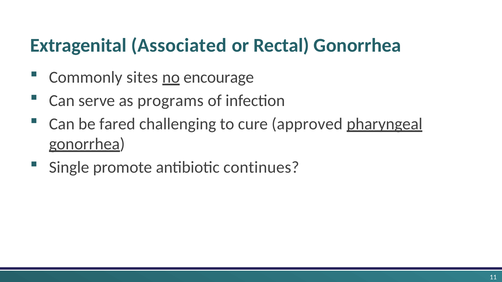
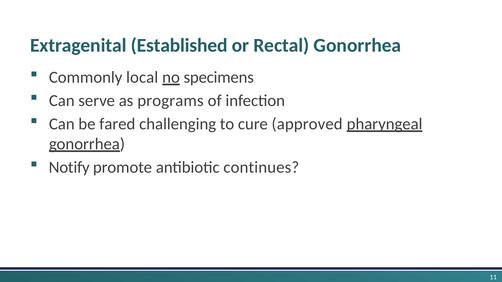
Associated: Associated -> Established (179, 46)
sites: sites -> local (142, 77)
encourage: encourage -> specimens (219, 77)
Single: Single -> Notify (69, 168)
